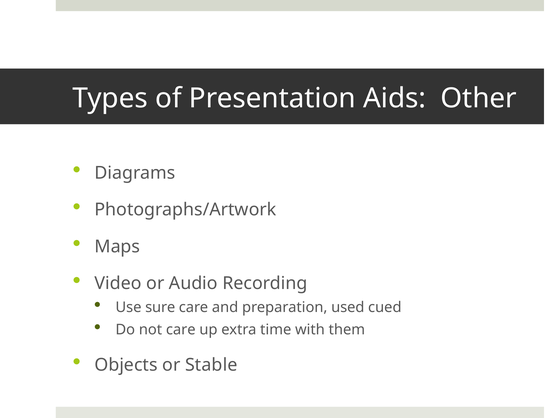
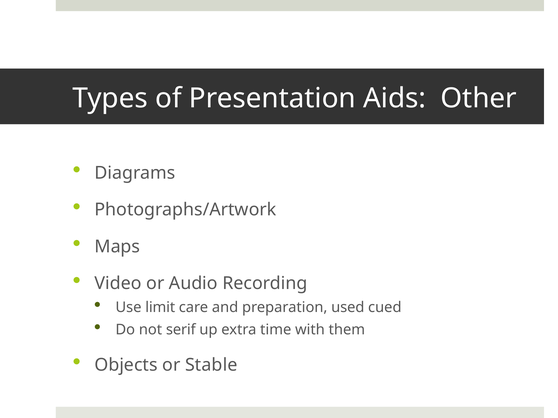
sure: sure -> limit (160, 308)
not care: care -> serif (181, 330)
